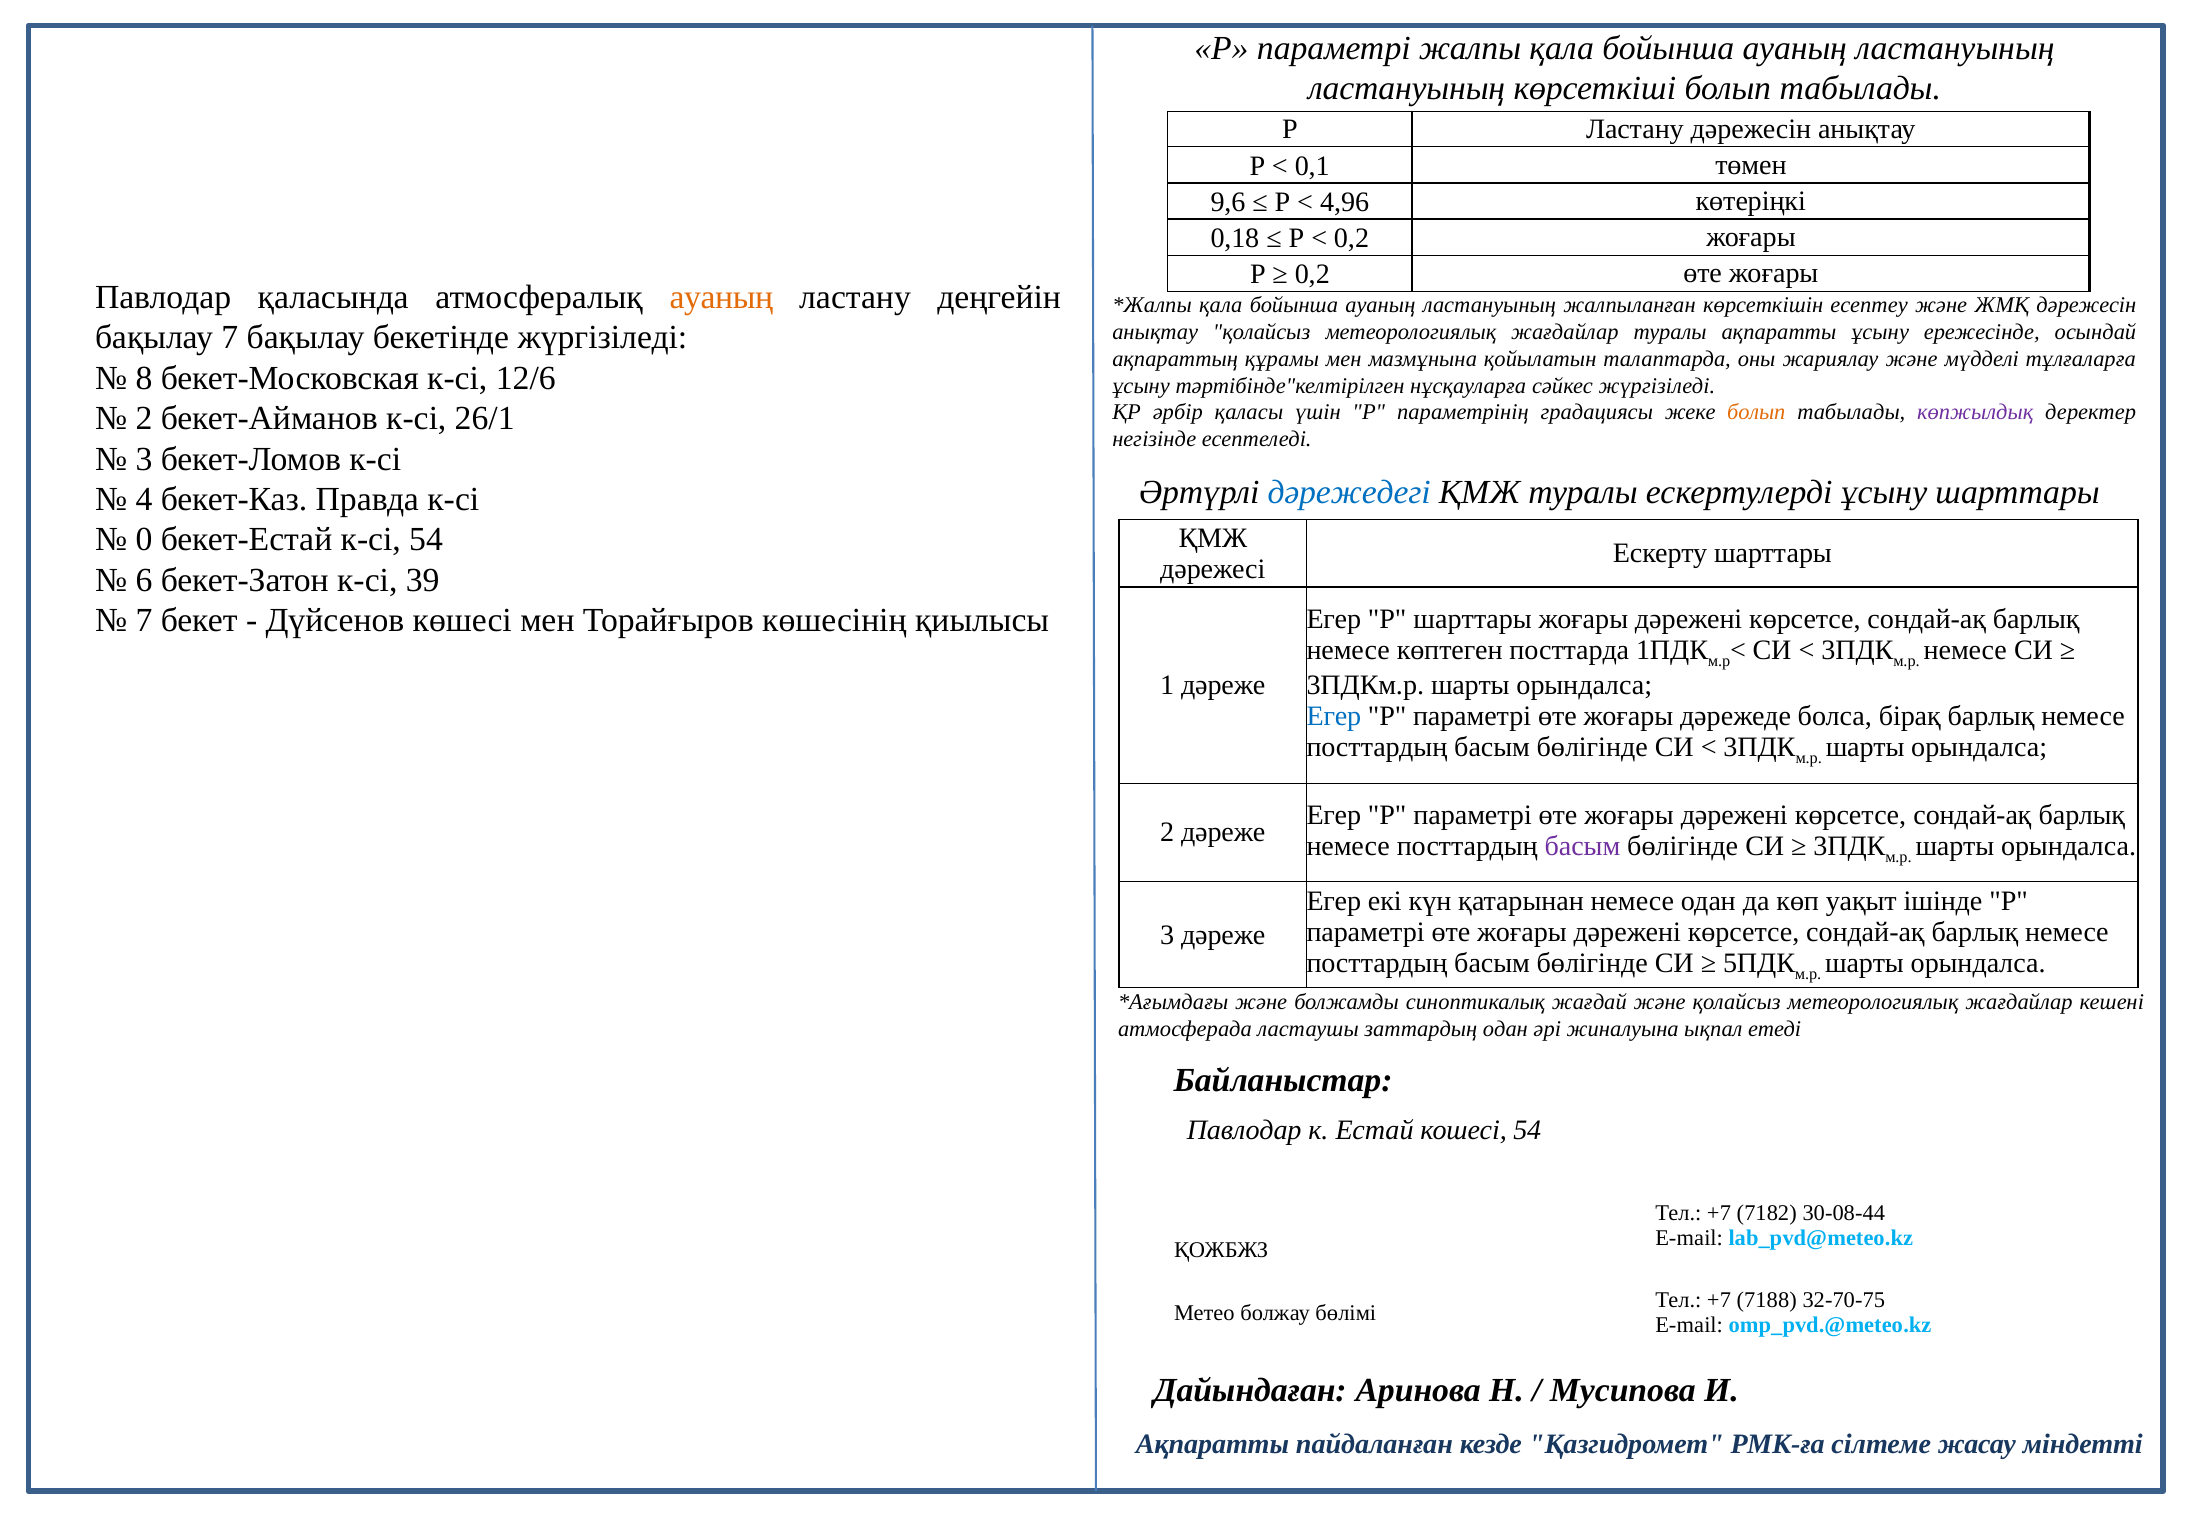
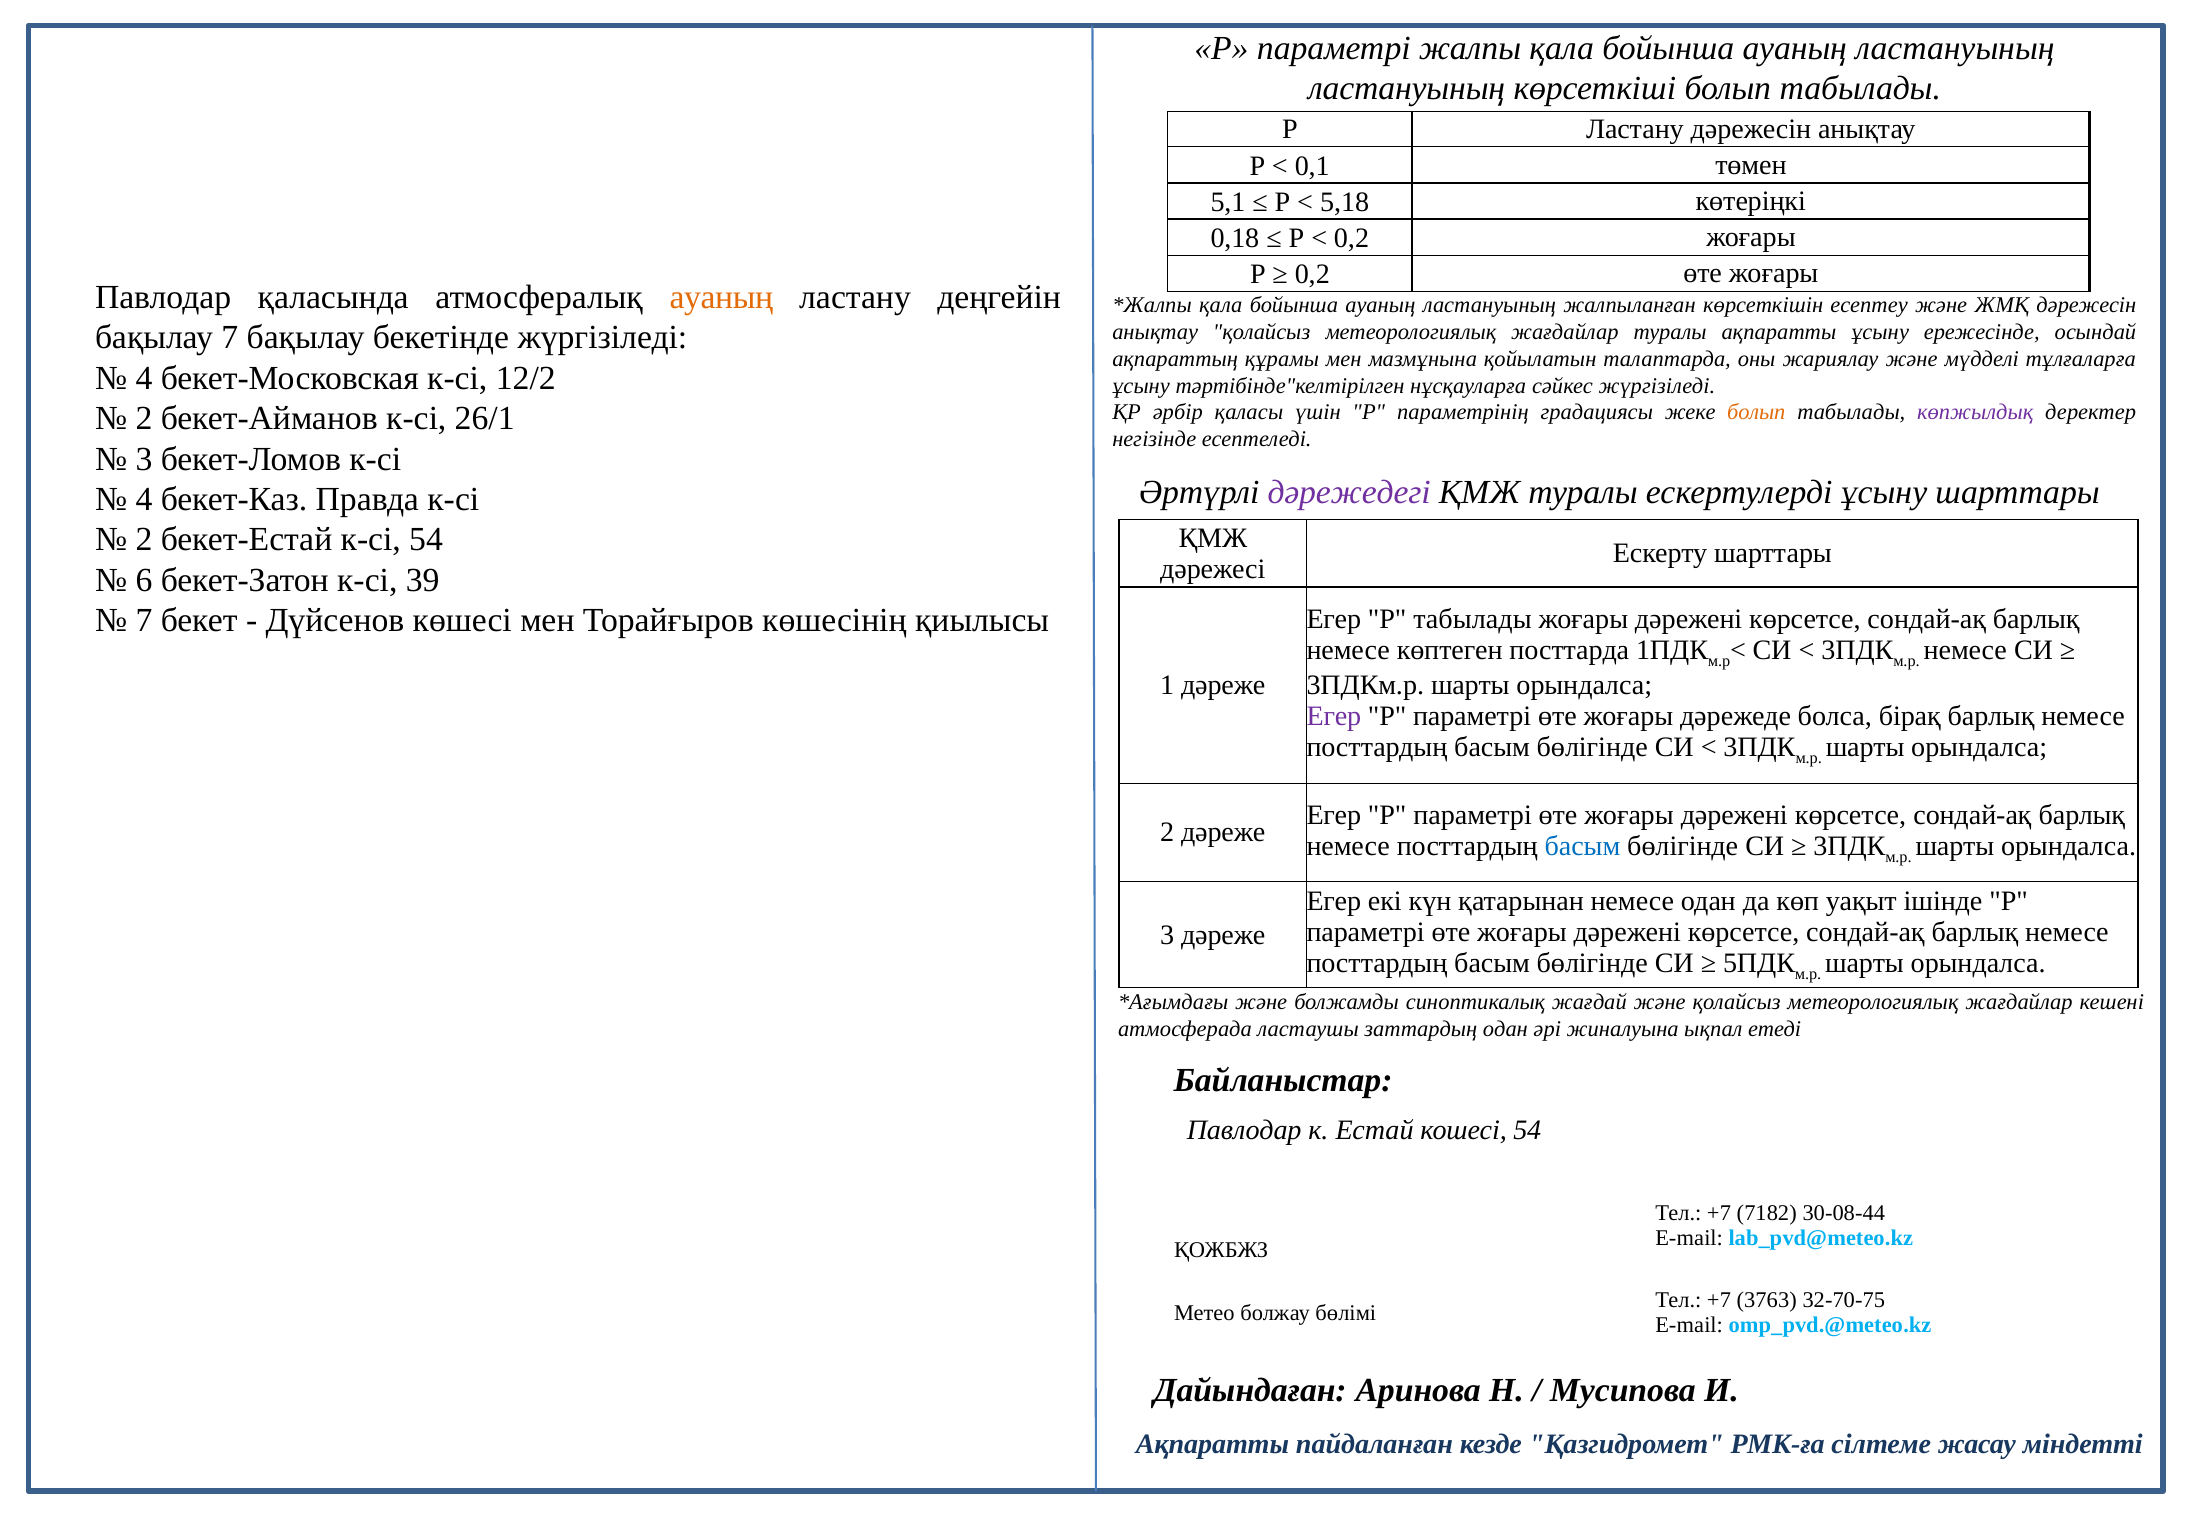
9,6: 9,6 -> 5,1 (1228, 202)
4,96: 4,96 -> 5,18 (1345, 202)
8: 8 -> 4 (144, 378)
12/6: 12/6 -> 12/2 (526, 378)
дәрежедегі colour: blue -> purple (1349, 493)
0: 0 -> 2 (144, 540)
Р шарттары: шарттары -> табылады (1473, 619)
Егер colour: blue -> purple (1334, 717)
басым colour: purple -> blue (1582, 846)
7188: 7188 -> 3763 (1767, 1301)
